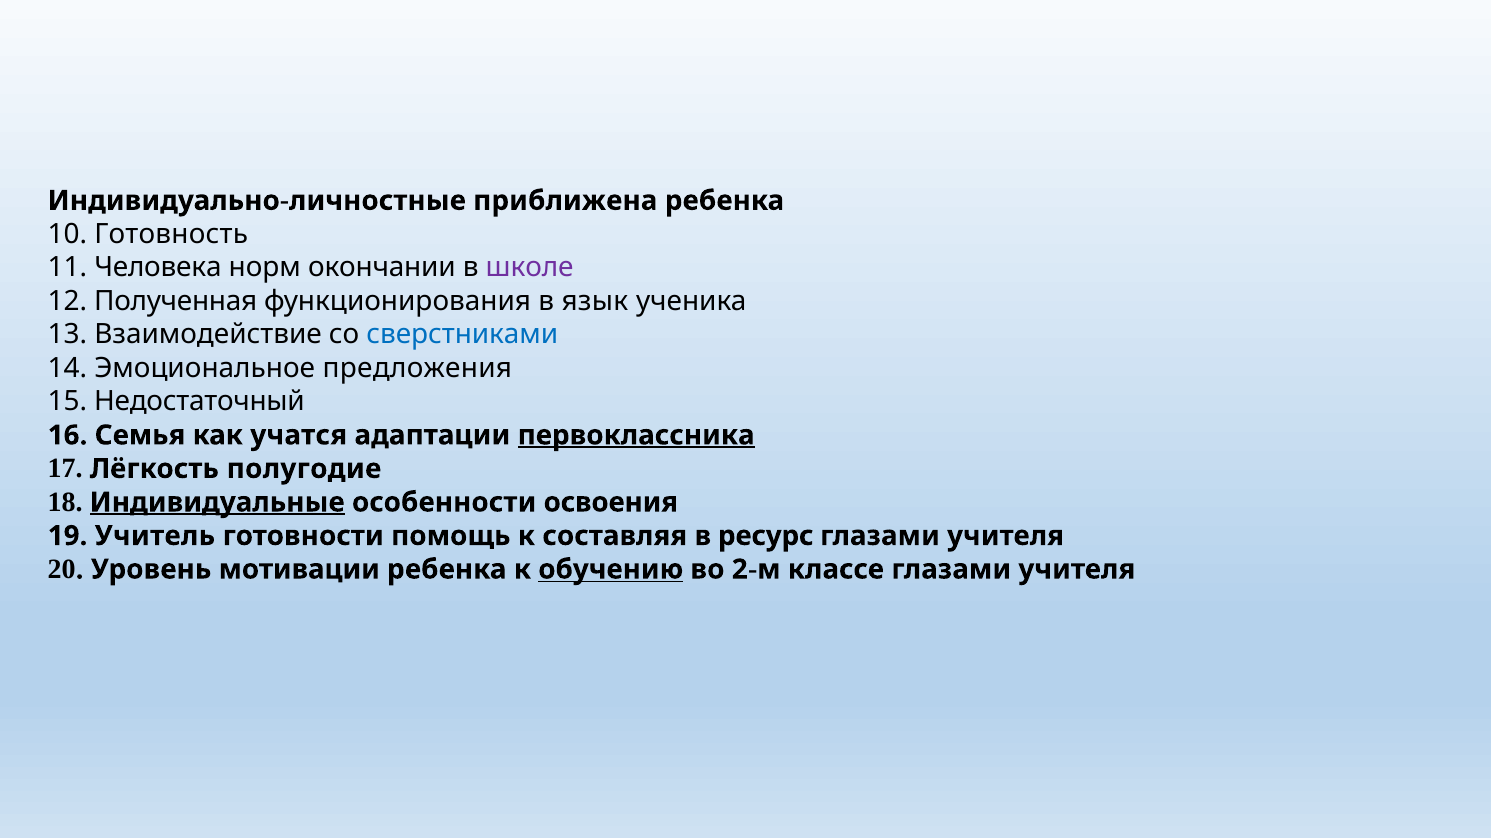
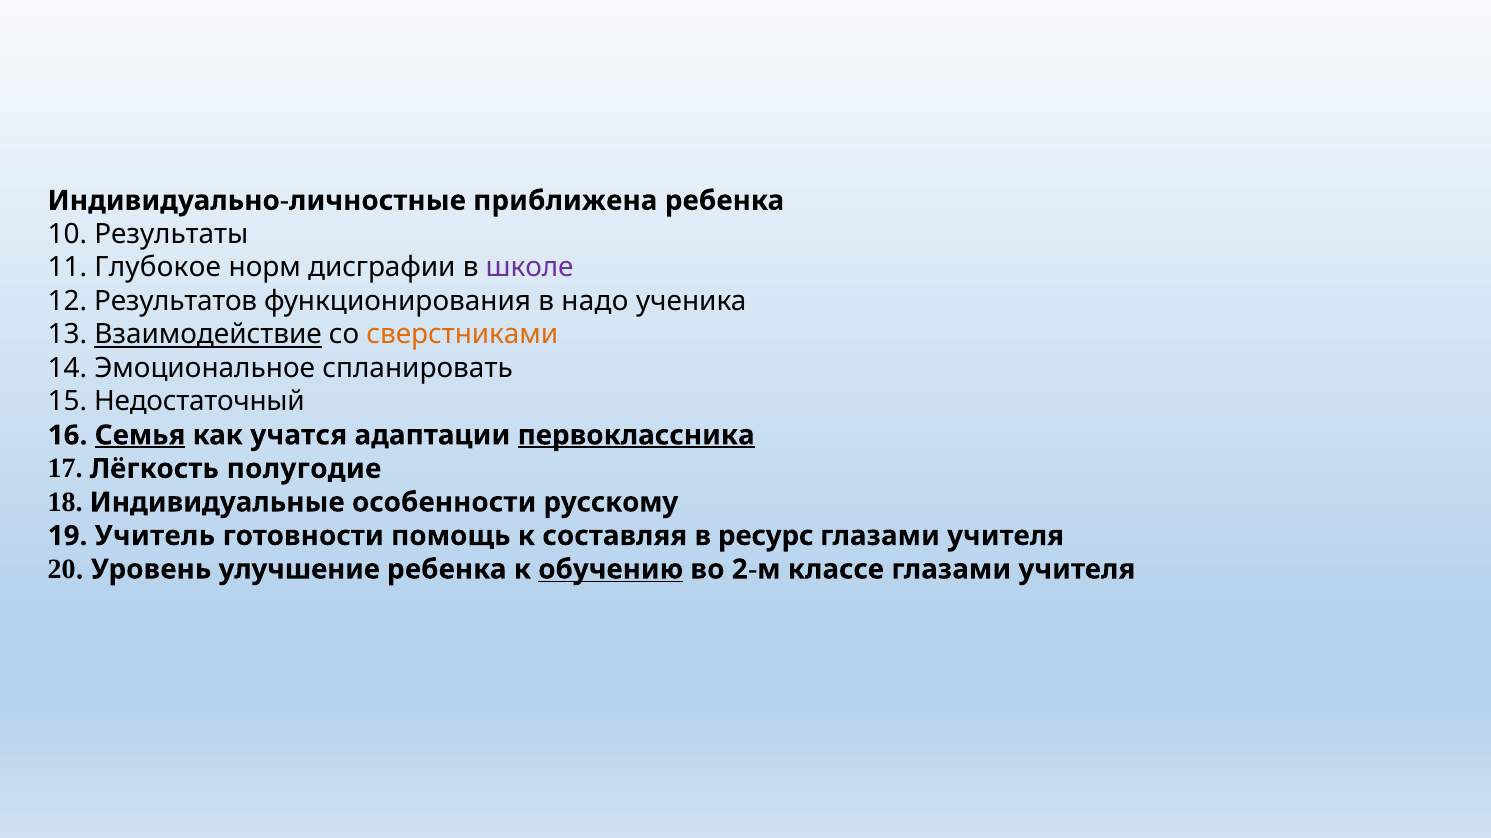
Готовность: Готовность -> Результаты (171, 234)
Человека: Человека -> Глубокое (158, 268)
окончании: окончании -> дисграфии (382, 268)
Полученная: Полученная -> Результатов (176, 301)
язык: язык -> надо (595, 301)
Взаимодействие underline: none -> present (208, 335)
сверстниками colour: blue -> orange (462, 335)
предложения: предложения -> спланировать (418, 369)
Семья underline: none -> present (140, 436)
Индивидуальные underline: present -> none (217, 503)
освоения: освоения -> русскому (611, 503)
мотивации: мотивации -> улучшение (299, 570)
